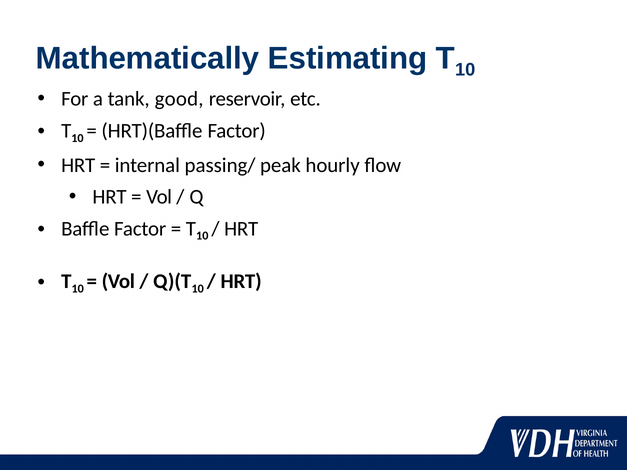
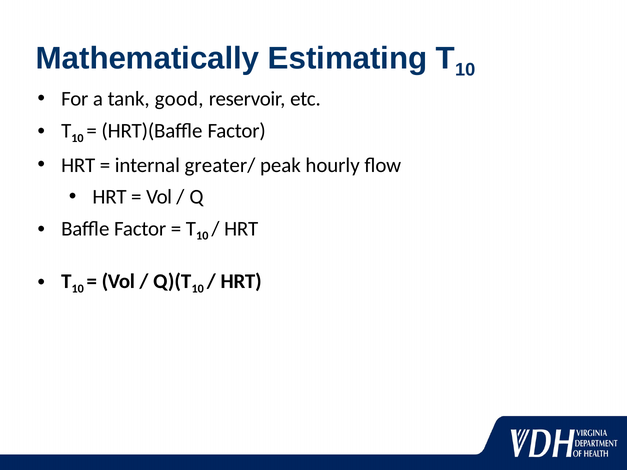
passing/: passing/ -> greater/ (220, 165)
